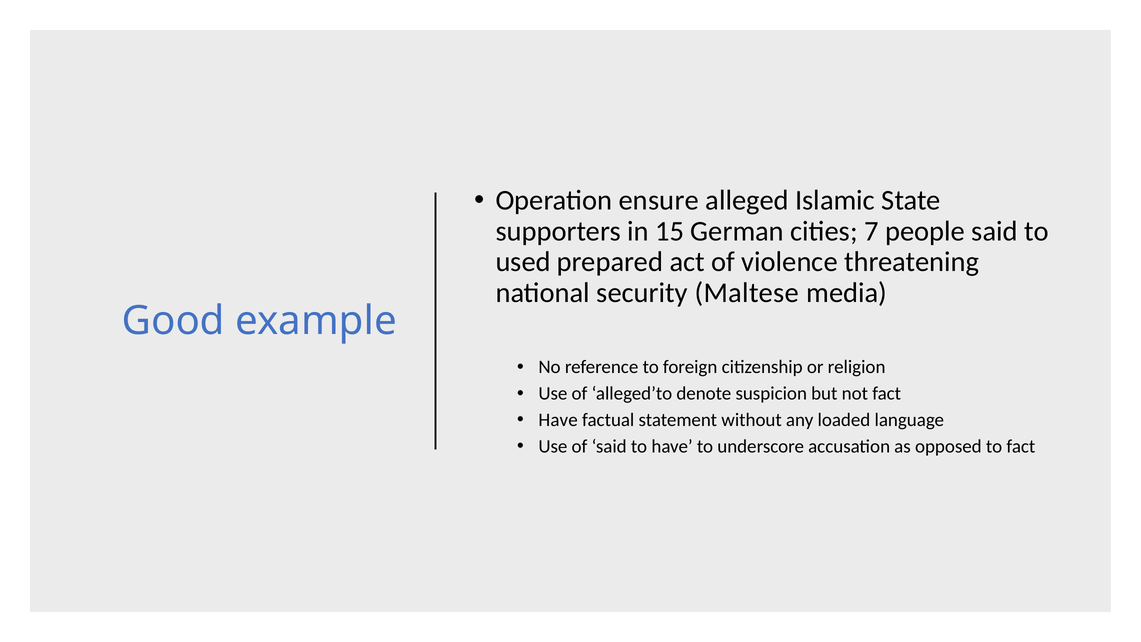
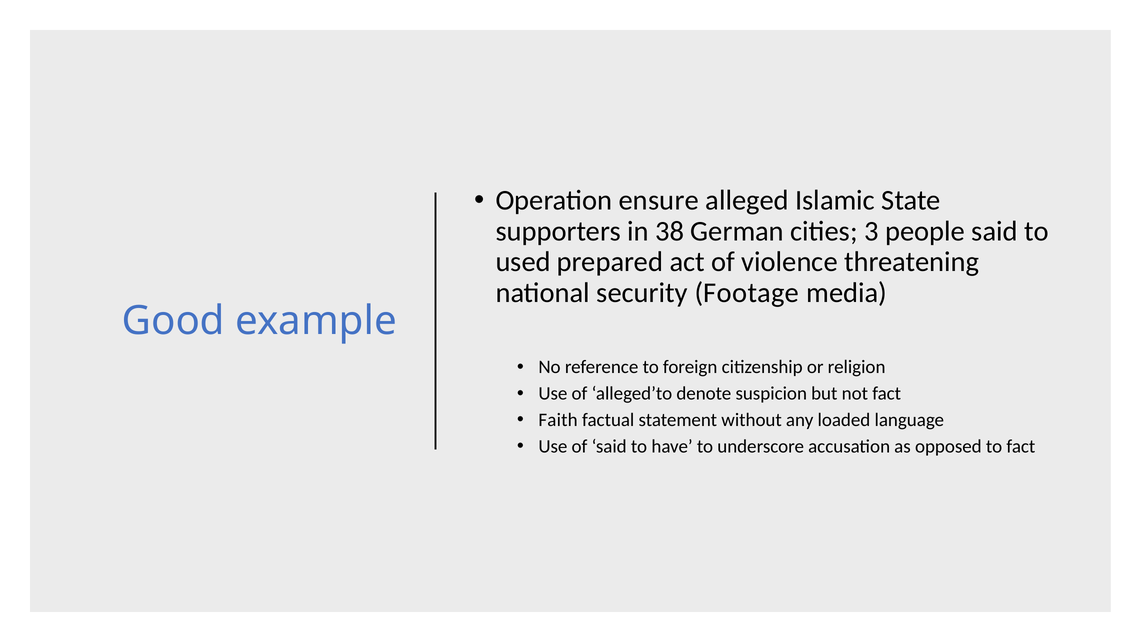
15: 15 -> 38 (669, 231)
7: 7 -> 3 (871, 231)
Maltese: Maltese -> Footage (747, 293)
Have: Have -> Faith (558, 420)
